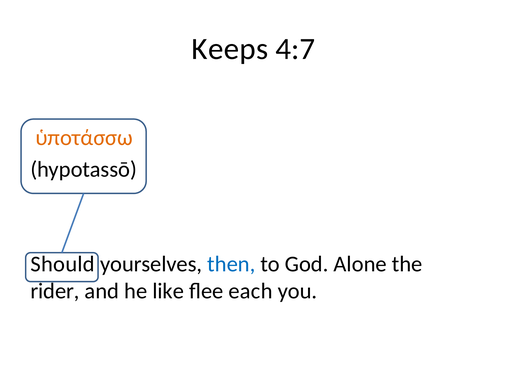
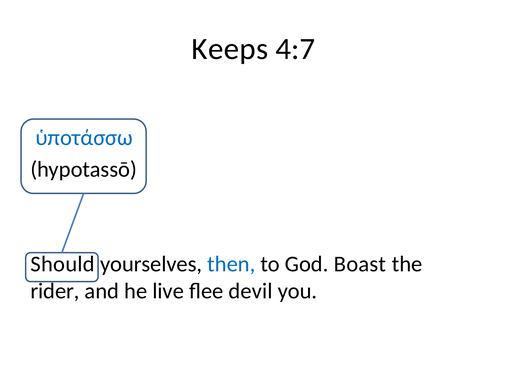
ὑποτάσσω colour: orange -> blue (84, 138)
Alone: Alone -> Boast (360, 264)
like: like -> live (168, 291)
each: each -> devil (251, 291)
